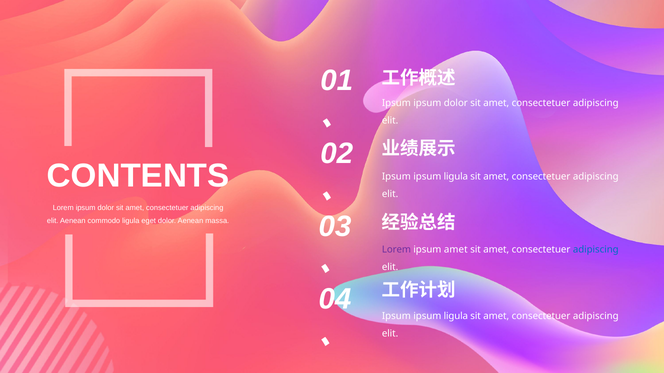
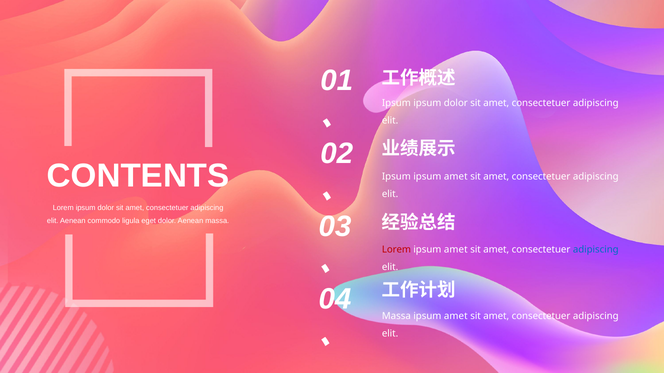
ligula: ligula -> amet (456, 177)
Lorem colour: purple -> red (396, 250)
Ipsum: Ipsum -> Massa (396, 316)
ligula: ligula -> amet (456, 316)
